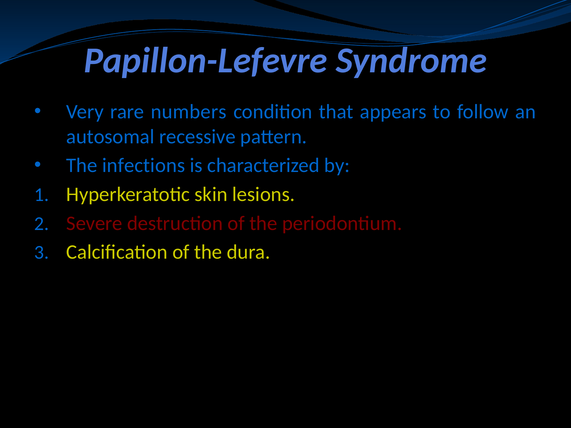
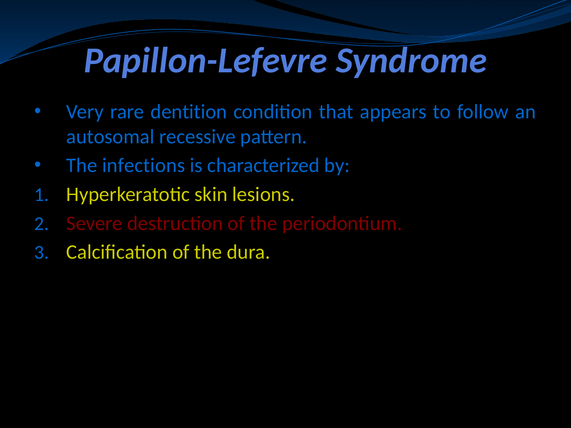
numbers: numbers -> dentition (189, 112)
